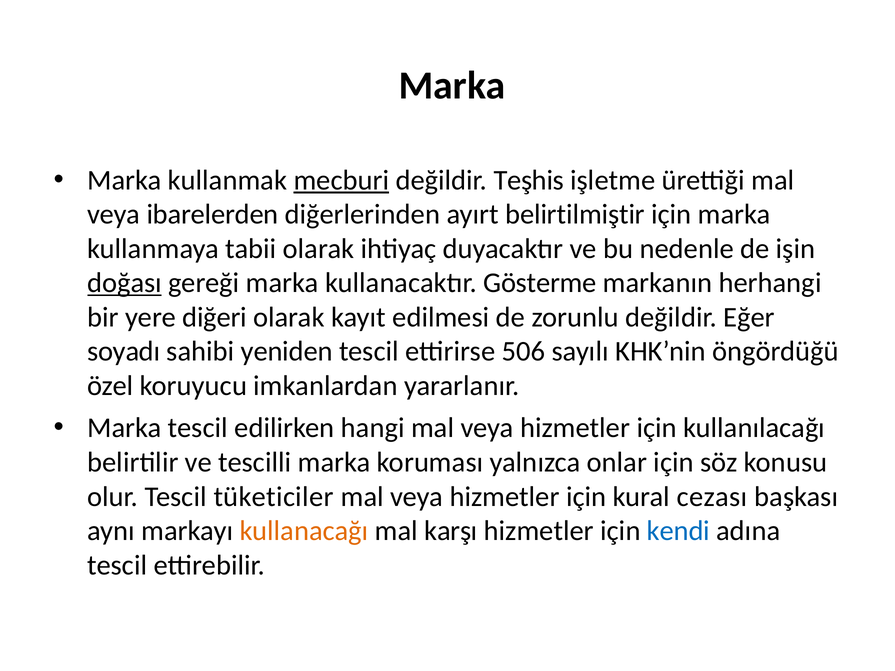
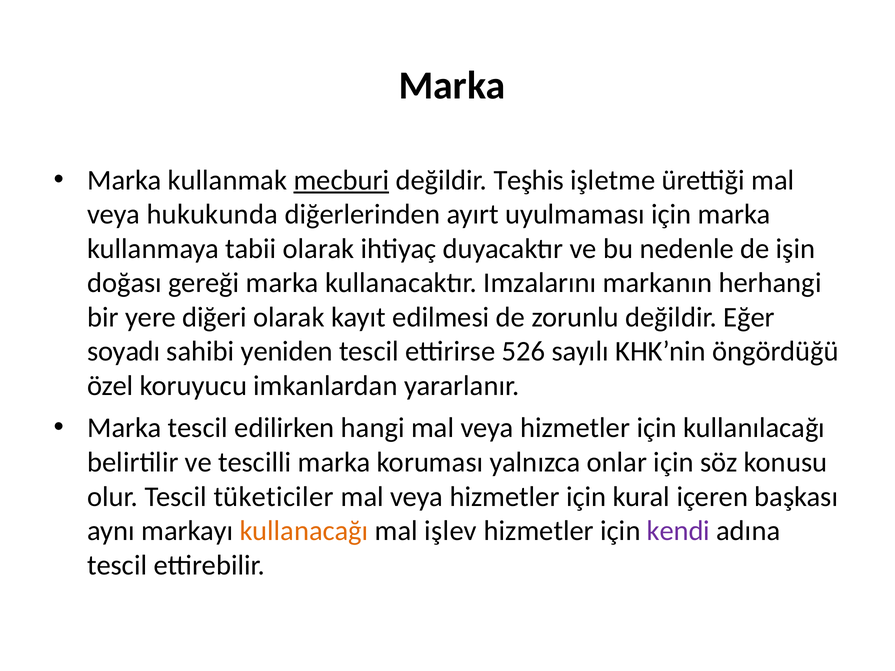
ibarelerden: ibarelerden -> hukukunda (212, 215)
belirtilmiştir: belirtilmiştir -> uyulmaması (575, 215)
doğası underline: present -> none (125, 283)
Gösterme: Gösterme -> Imzalarını (540, 283)
506: 506 -> 526 (523, 352)
cezası: cezası -> içeren (712, 497)
karşı: karşı -> işlev (451, 531)
kendi colour: blue -> purple (678, 531)
